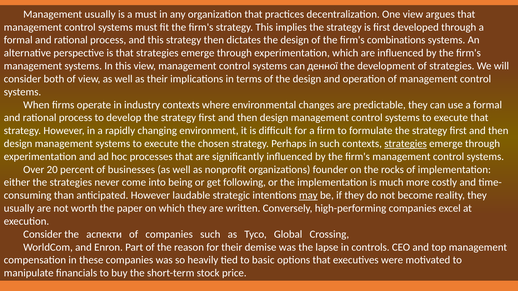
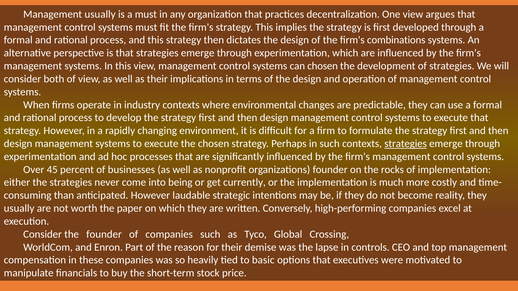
can денної: денної -> chosen (323, 66)
20: 20 -> 45 (52, 170)
following: following -> currently (244, 183)
may underline: present -> none (308, 196)
the аспекти: аспекти -> founder (104, 234)
